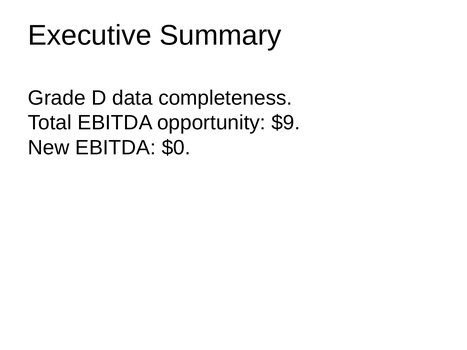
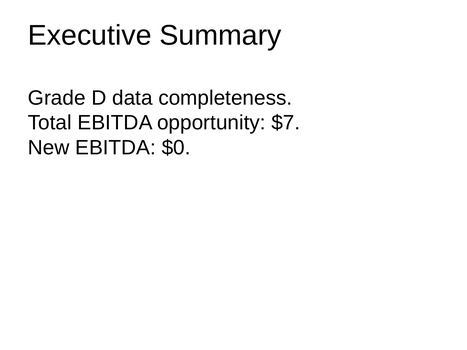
$9: $9 -> $7 (286, 123)
